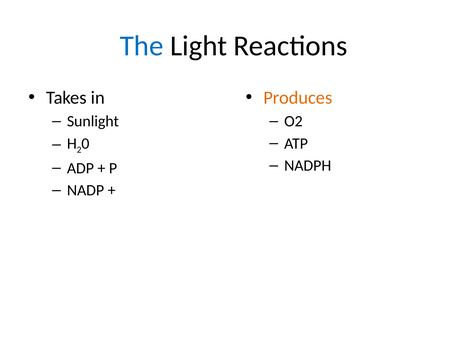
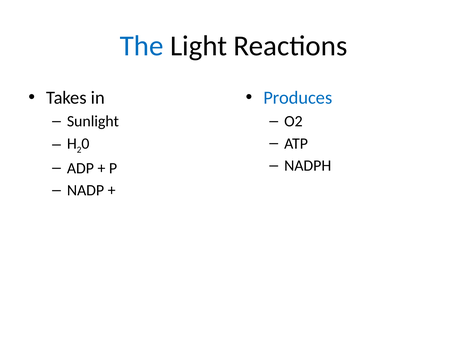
Produces colour: orange -> blue (298, 98)
